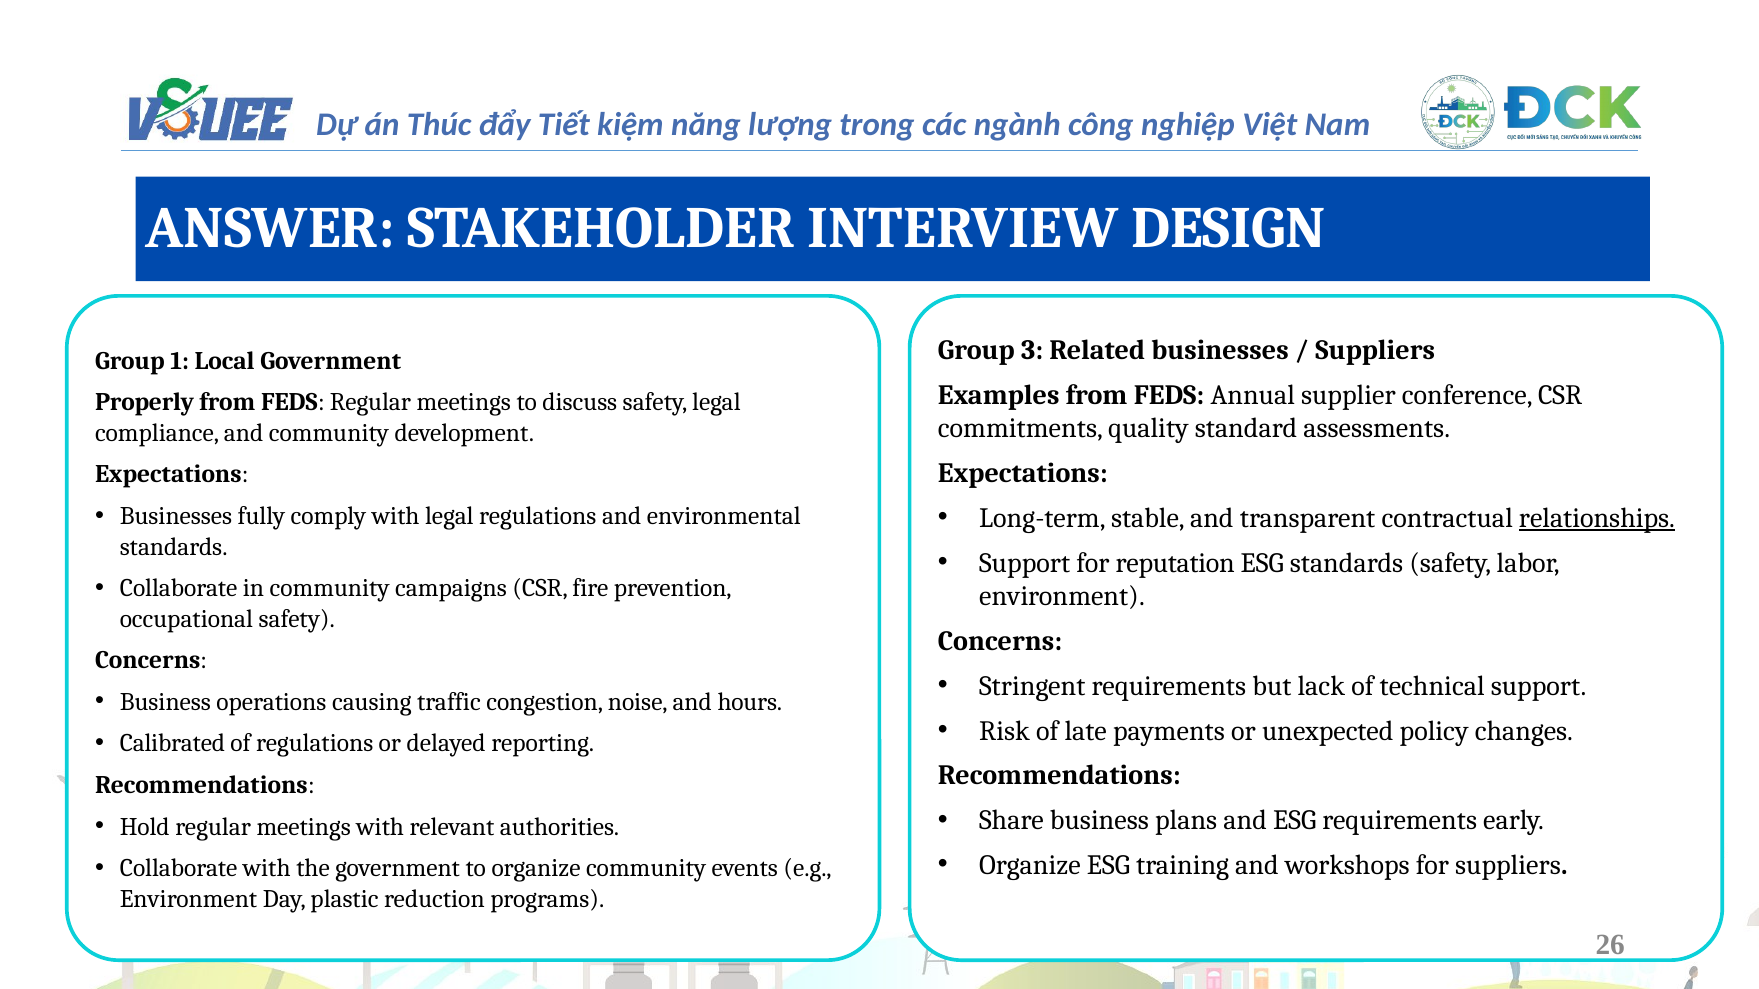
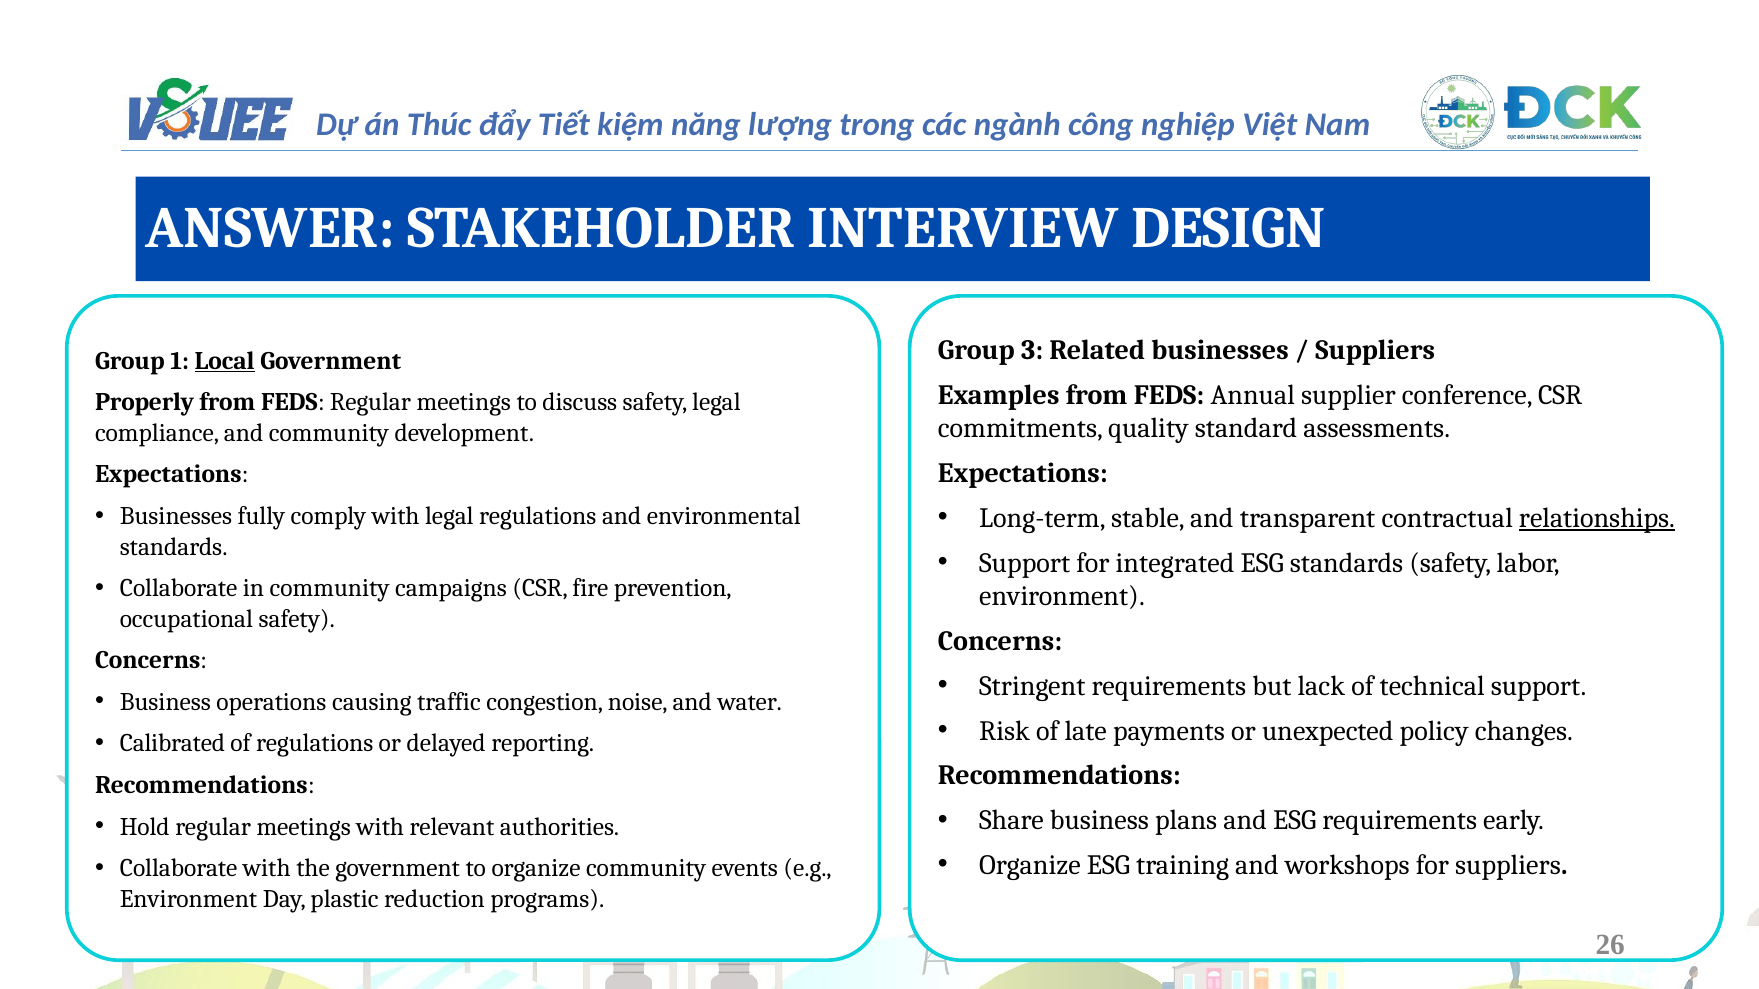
Local underline: none -> present (225, 361)
reputation: reputation -> integrated (1175, 563)
hours: hours -> water (750, 702)
